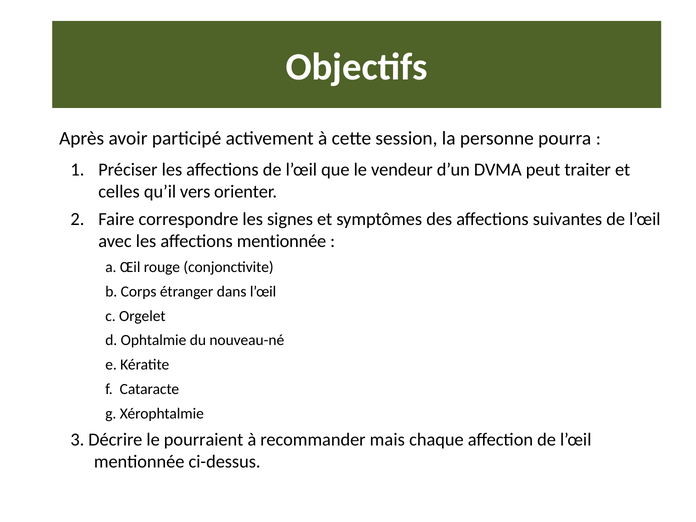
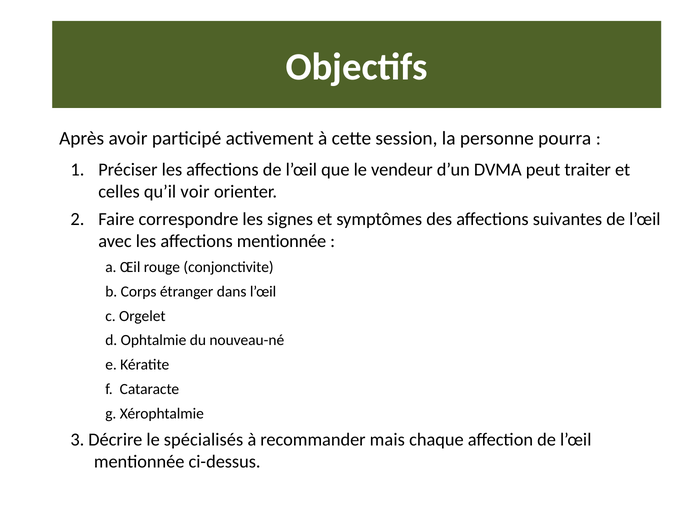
vers: vers -> voir (195, 192)
pourraient: pourraient -> spécialisés (204, 440)
